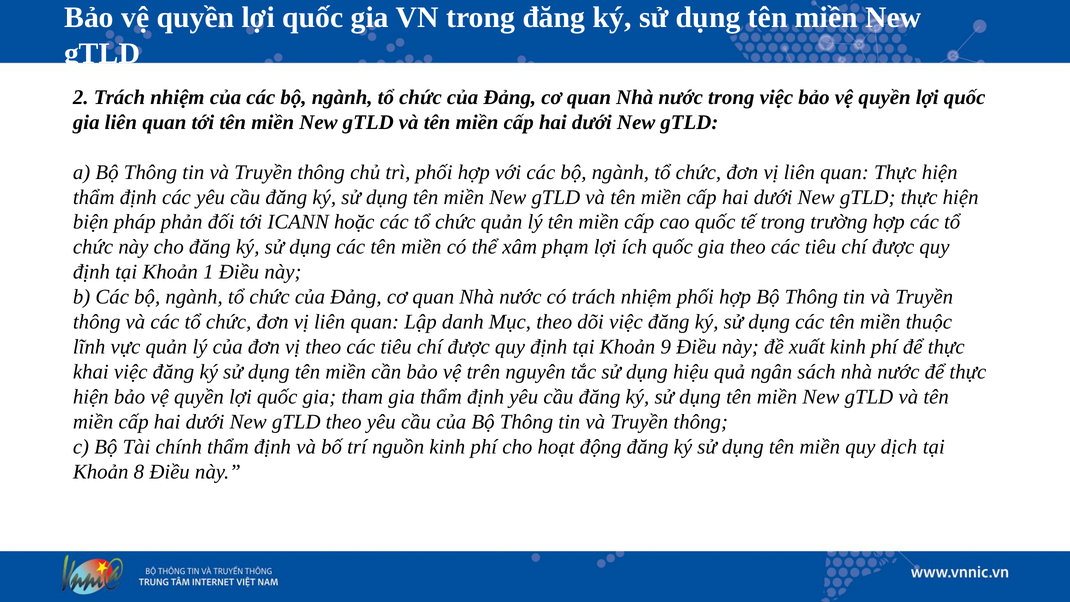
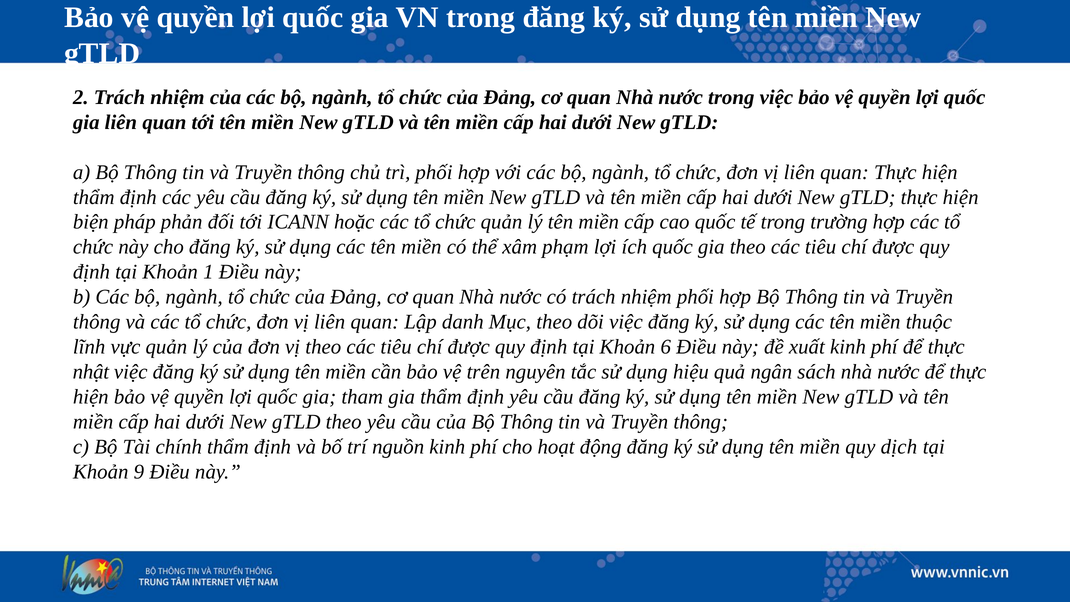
9: 9 -> 6 (666, 347)
khai: khai -> nhật (91, 372)
8: 8 -> 9 (139, 472)
